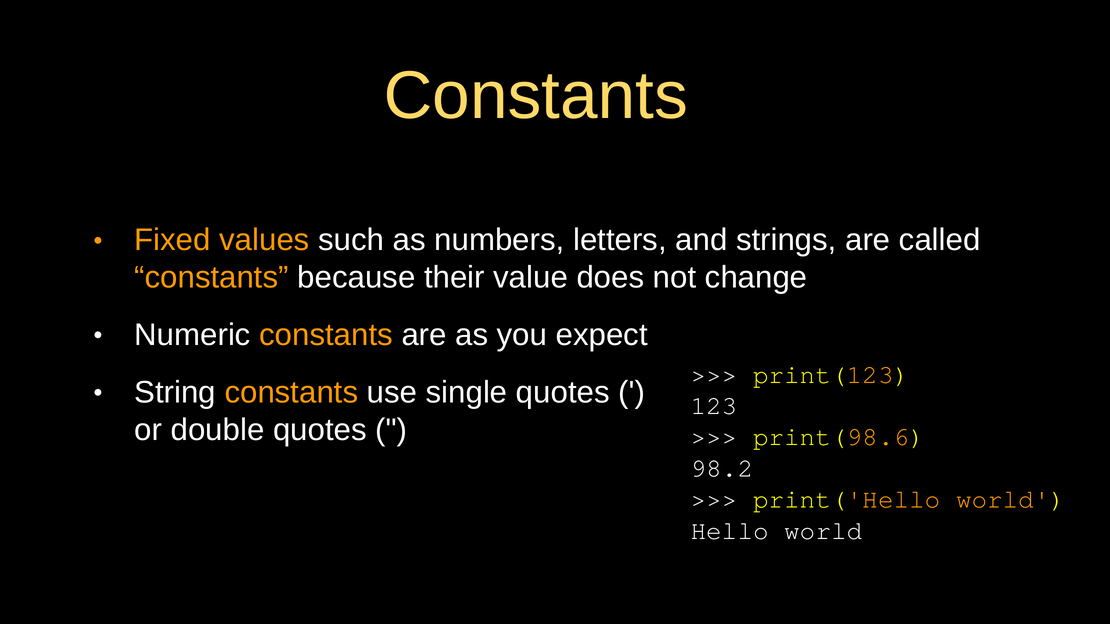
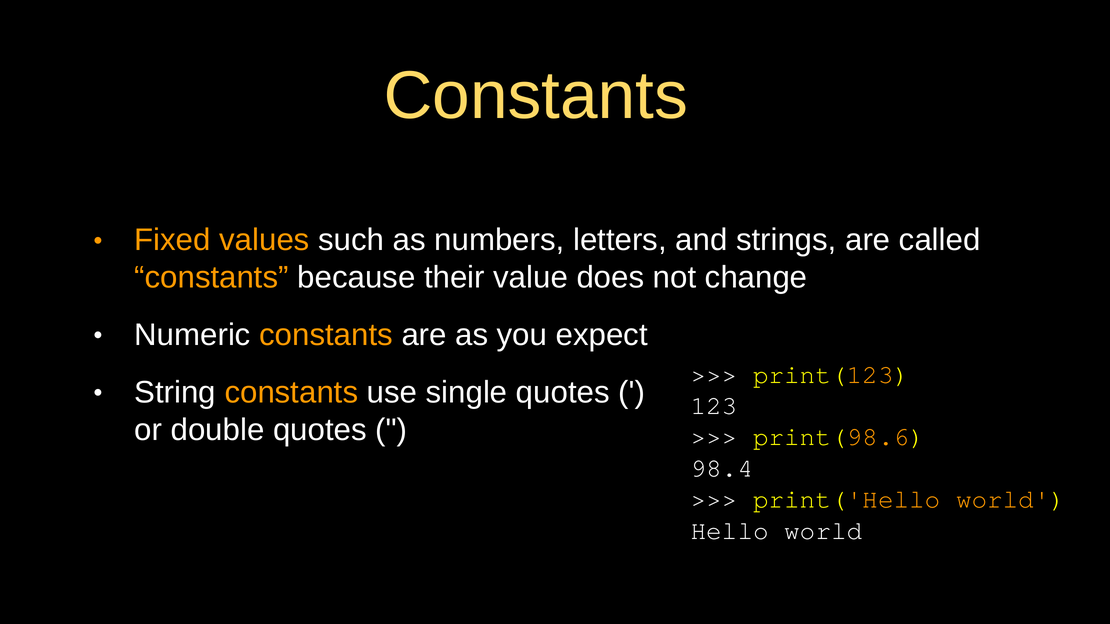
98.2: 98.2 -> 98.4 (722, 468)
